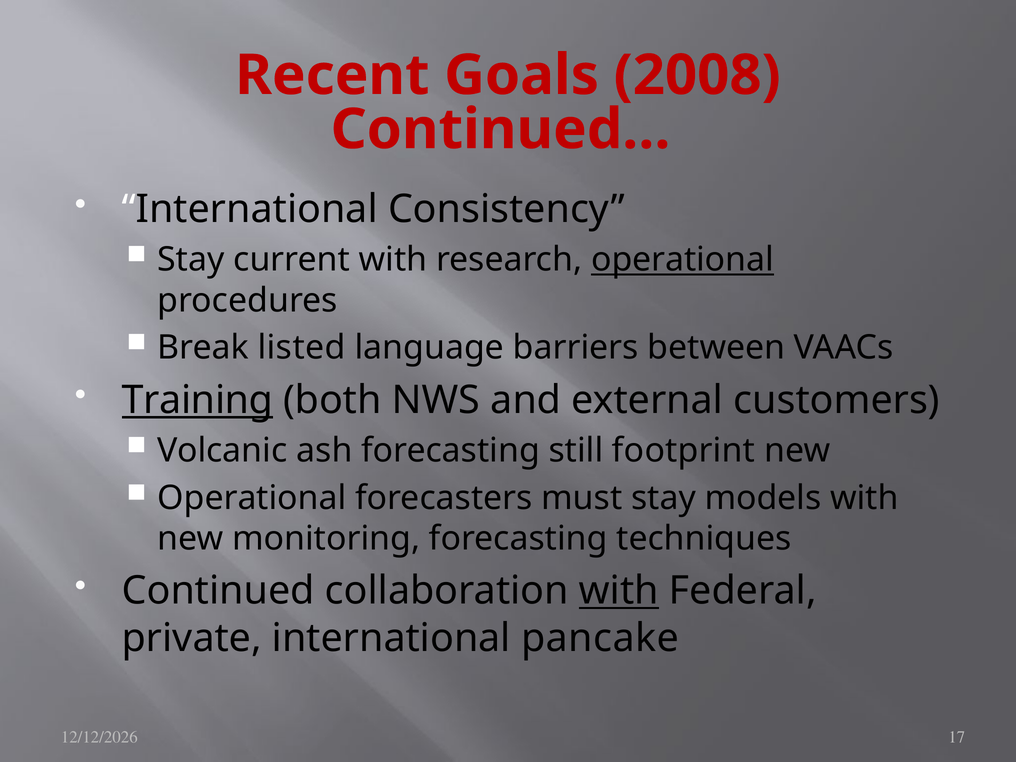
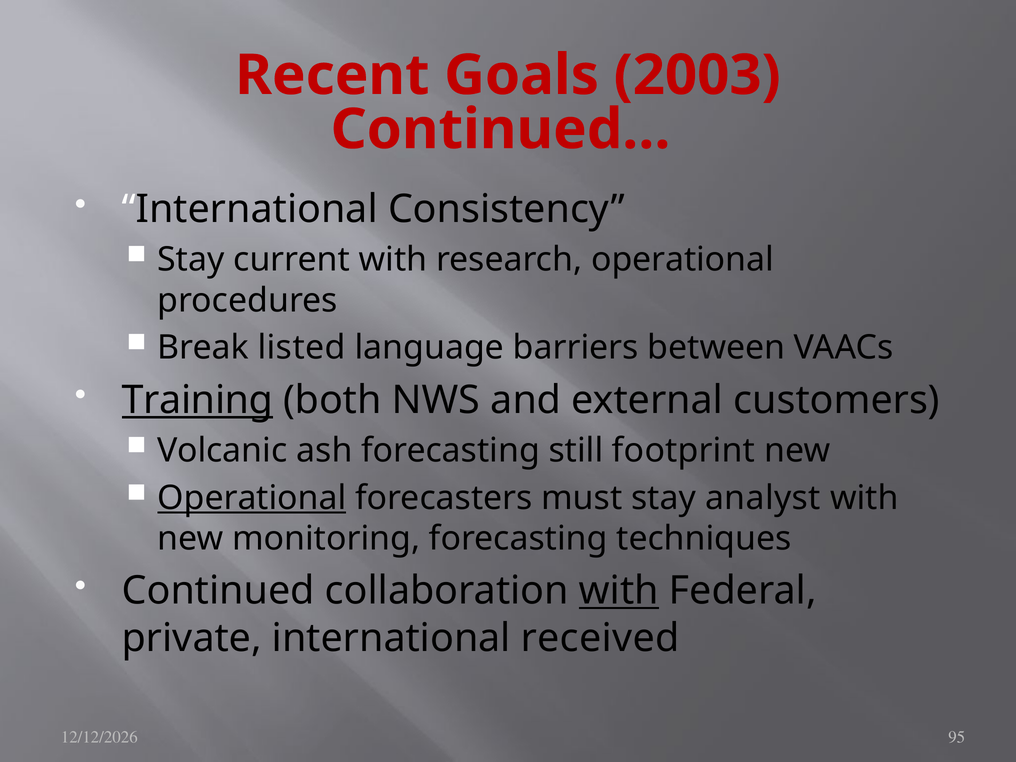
2008: 2008 -> 2003 (697, 75)
operational underline: present -> none (683, 260)
Operational underline: none -> present (252, 498)
models: models -> analyst (763, 498)
pancake: pancake -> received (600, 638)
17: 17 -> 95 (957, 737)
